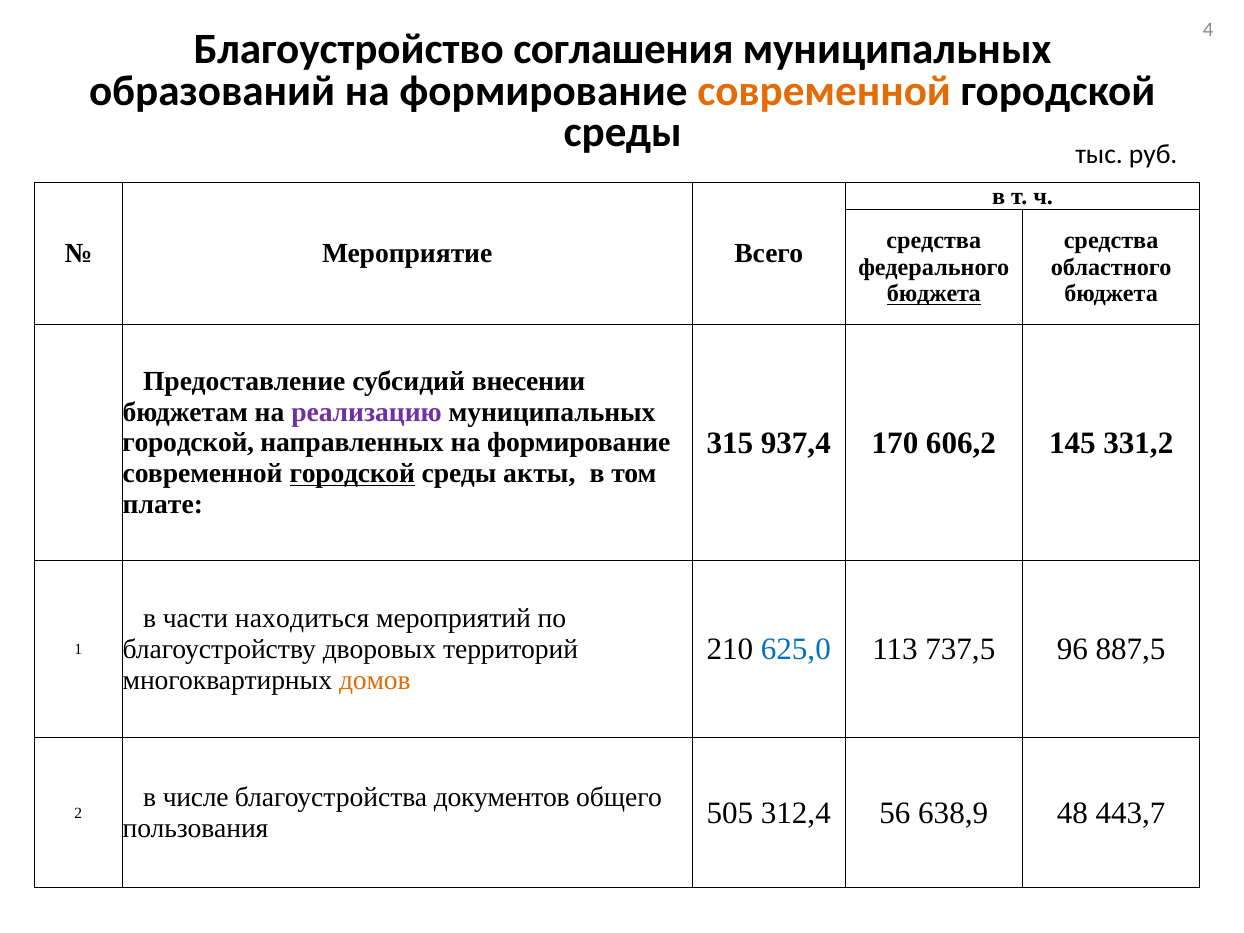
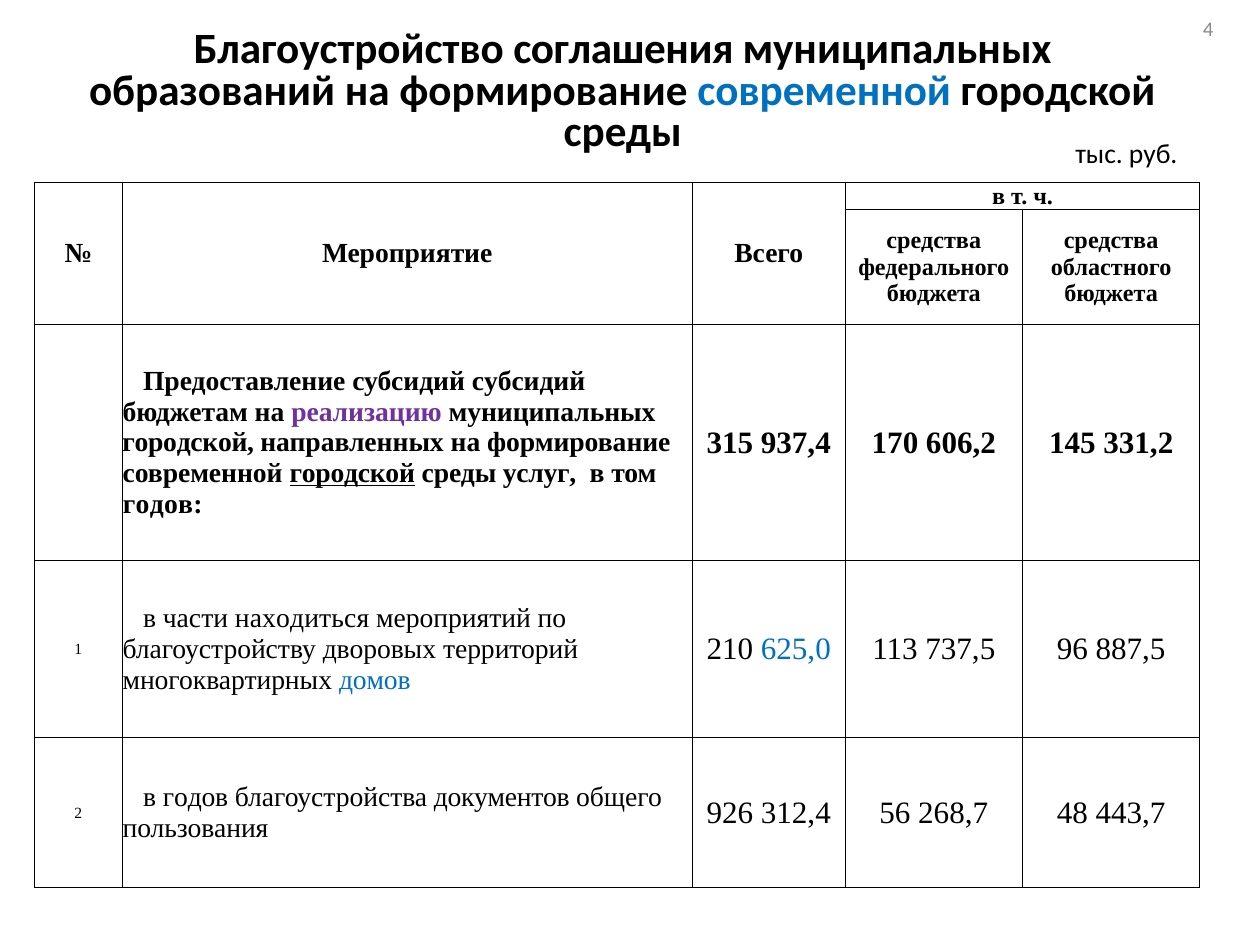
современной colour: orange -> blue (824, 91)
бюджета underline: present -> none (934, 294)
субсидий внесении: внесении -> субсидий (529, 381)
акты: акты -> услуг (540, 474)
плате: плате -> годов (163, 504)
домов colour: orange -> blue (375, 680)
в числе: числе -> годов (196, 798)
505: 505 -> 926 (730, 813)
638,9: 638,9 -> 268,7 (953, 813)
